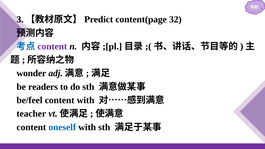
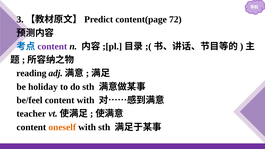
32: 32 -> 72 (175, 19)
wonder: wonder -> reading (31, 73)
readers: readers -> holiday (43, 87)
oneself colour: blue -> orange (62, 127)
